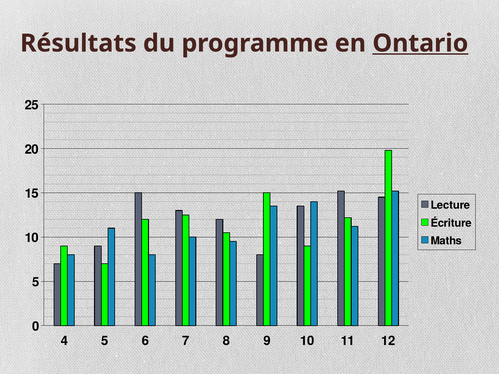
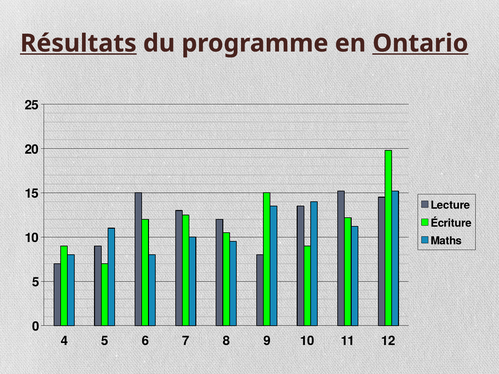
Résultats underline: none -> present (78, 43)
